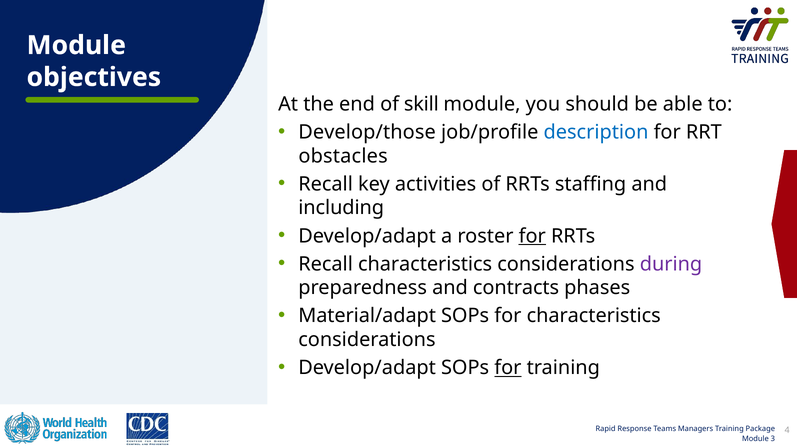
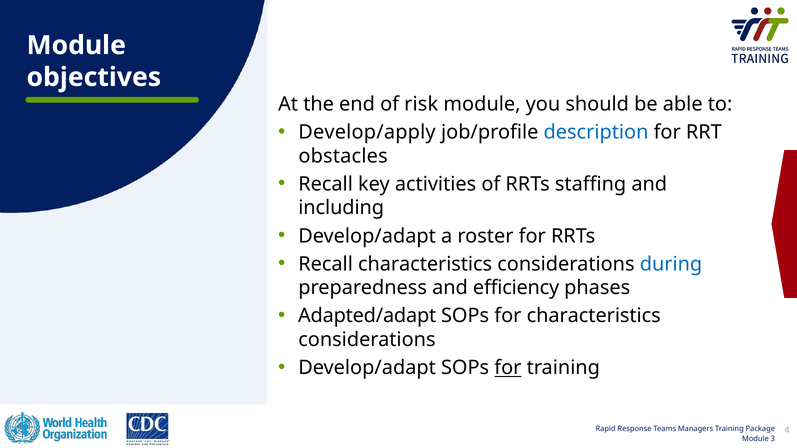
skill: skill -> risk (421, 104)
Develop/those: Develop/those -> Develop/apply (367, 132)
for underline: present -> none (532, 236)
during colour: purple -> blue (671, 264)
contracts: contracts -> efficiency (516, 288)
Material/adapt: Material/adapt -> Adapted/adapt (367, 316)
